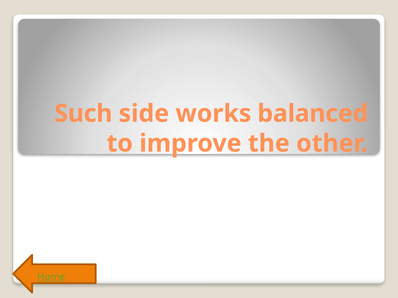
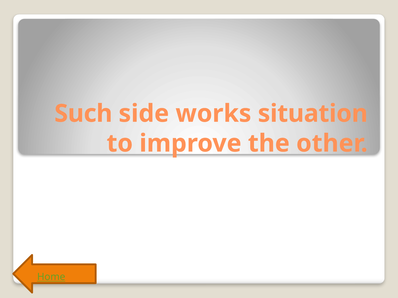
balanced: balanced -> situation (313, 114)
